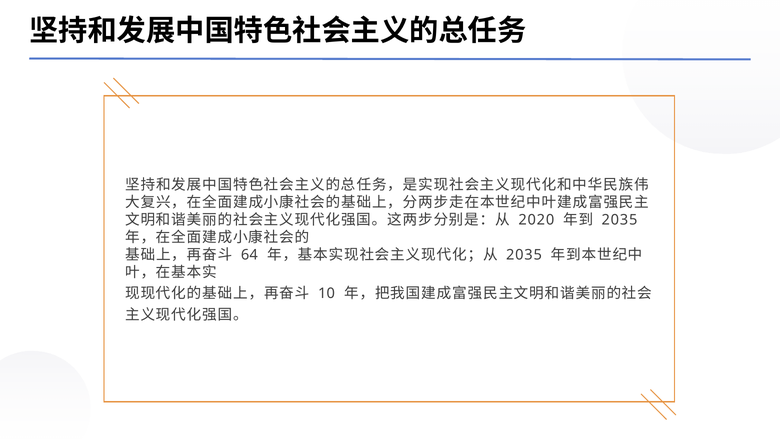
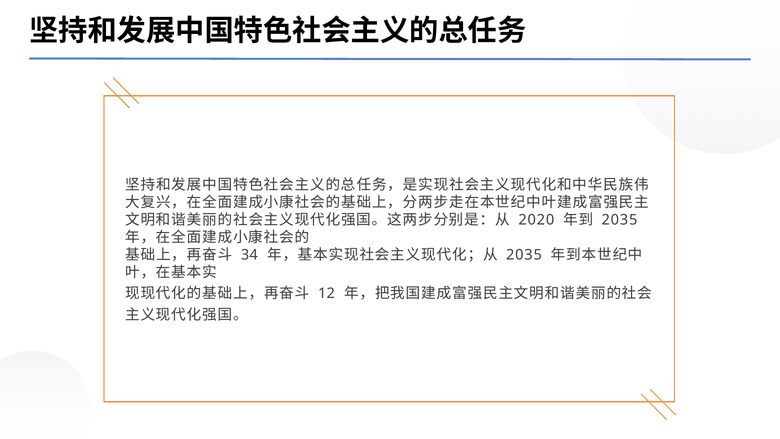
64: 64 -> 34 (249, 255)
10: 10 -> 12 (327, 293)
